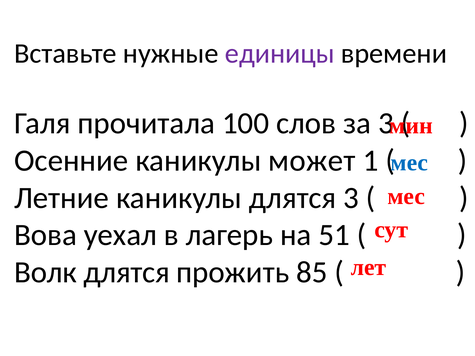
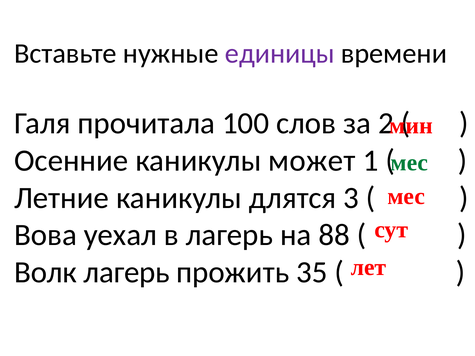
за 3: 3 -> 2 (386, 124)
мес colour: blue -> green (409, 163)
51: 51 -> 88 (334, 235)
Волк длятся: длятся -> лагерь (127, 272)
85: 85 -> 35 (312, 272)
